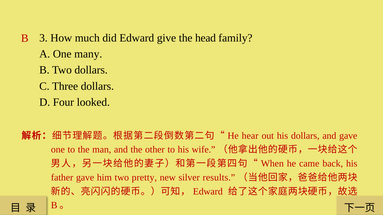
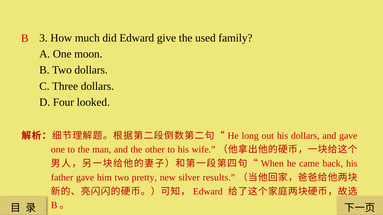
head: head -> used (205, 38)
many: many -> moon (88, 54)
hear: hear -> long (250, 136)
